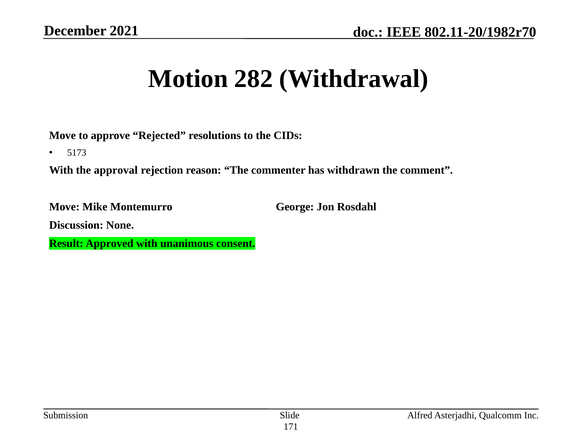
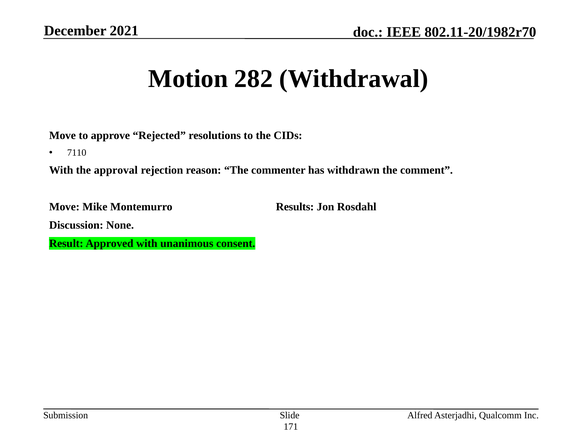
5173: 5173 -> 7110 (77, 153)
George: George -> Results (295, 207)
